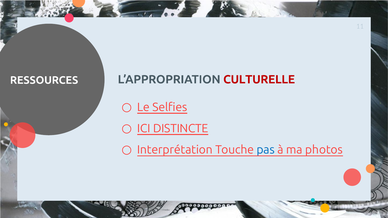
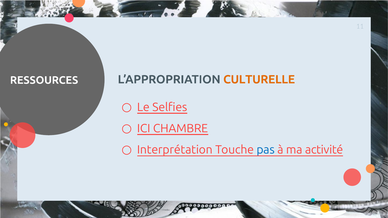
CULTURELLE colour: red -> orange (259, 80)
DISTINCTE: DISTINCTE -> CHAMBRE (181, 129)
photos: photos -> activité (324, 150)
